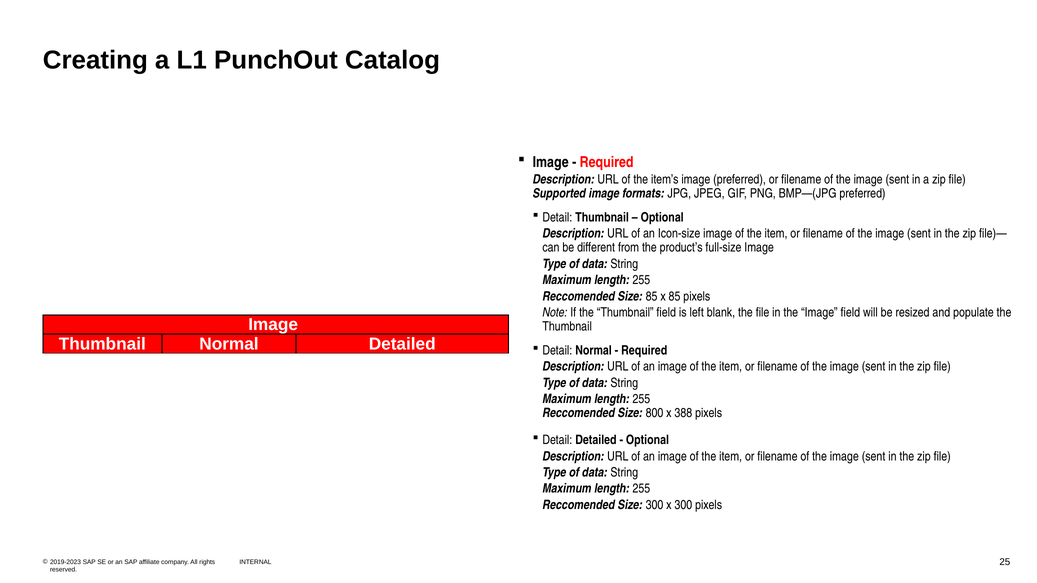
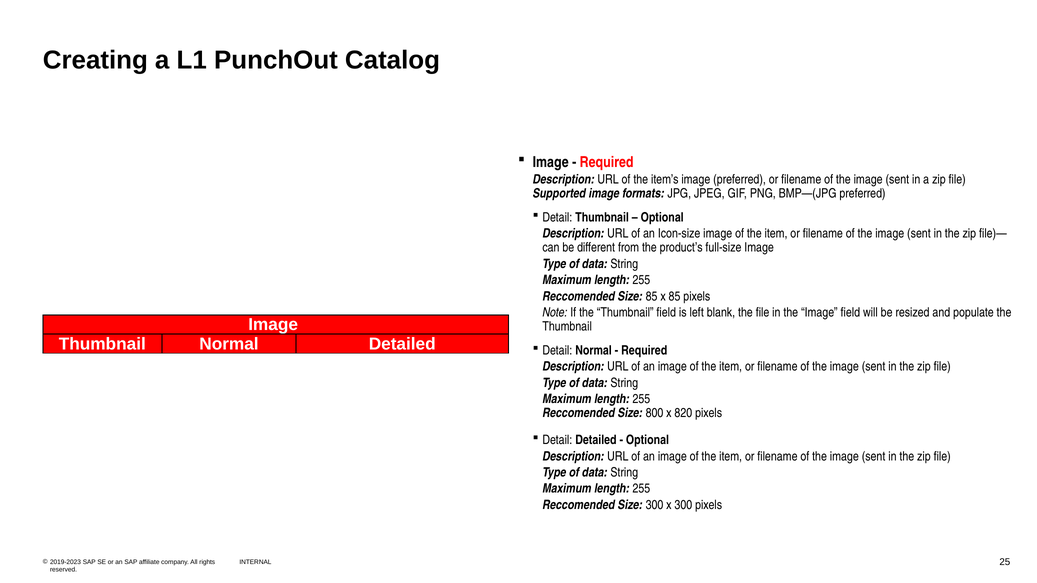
388: 388 -> 820 (683, 413)
